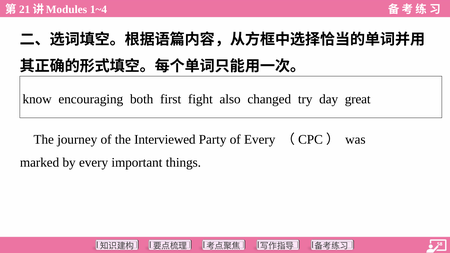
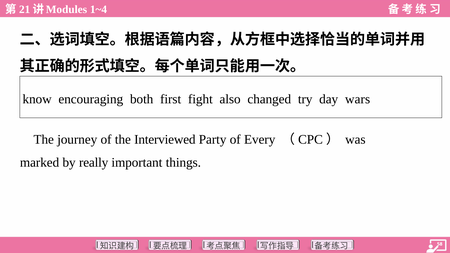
great: great -> wars (358, 99)
by every: every -> really (94, 163)
